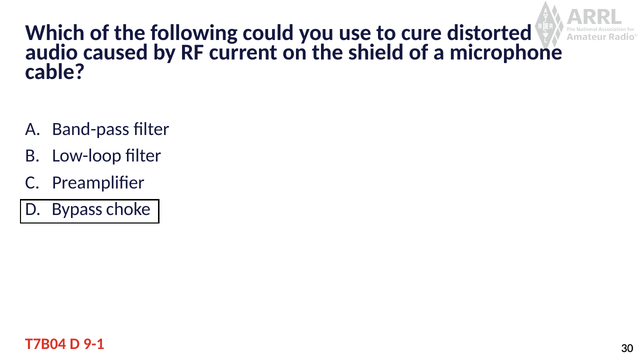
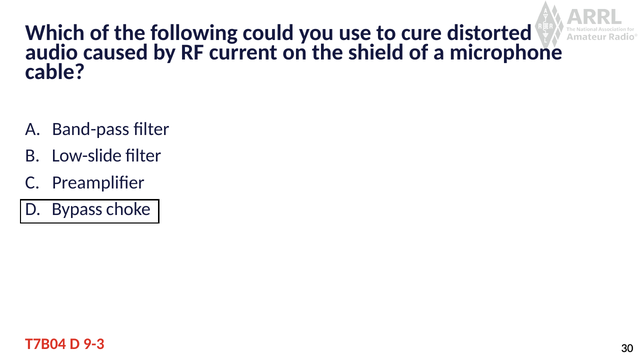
Low-loop: Low-loop -> Low-slide (87, 156)
9-1: 9-1 -> 9-3 (94, 344)
